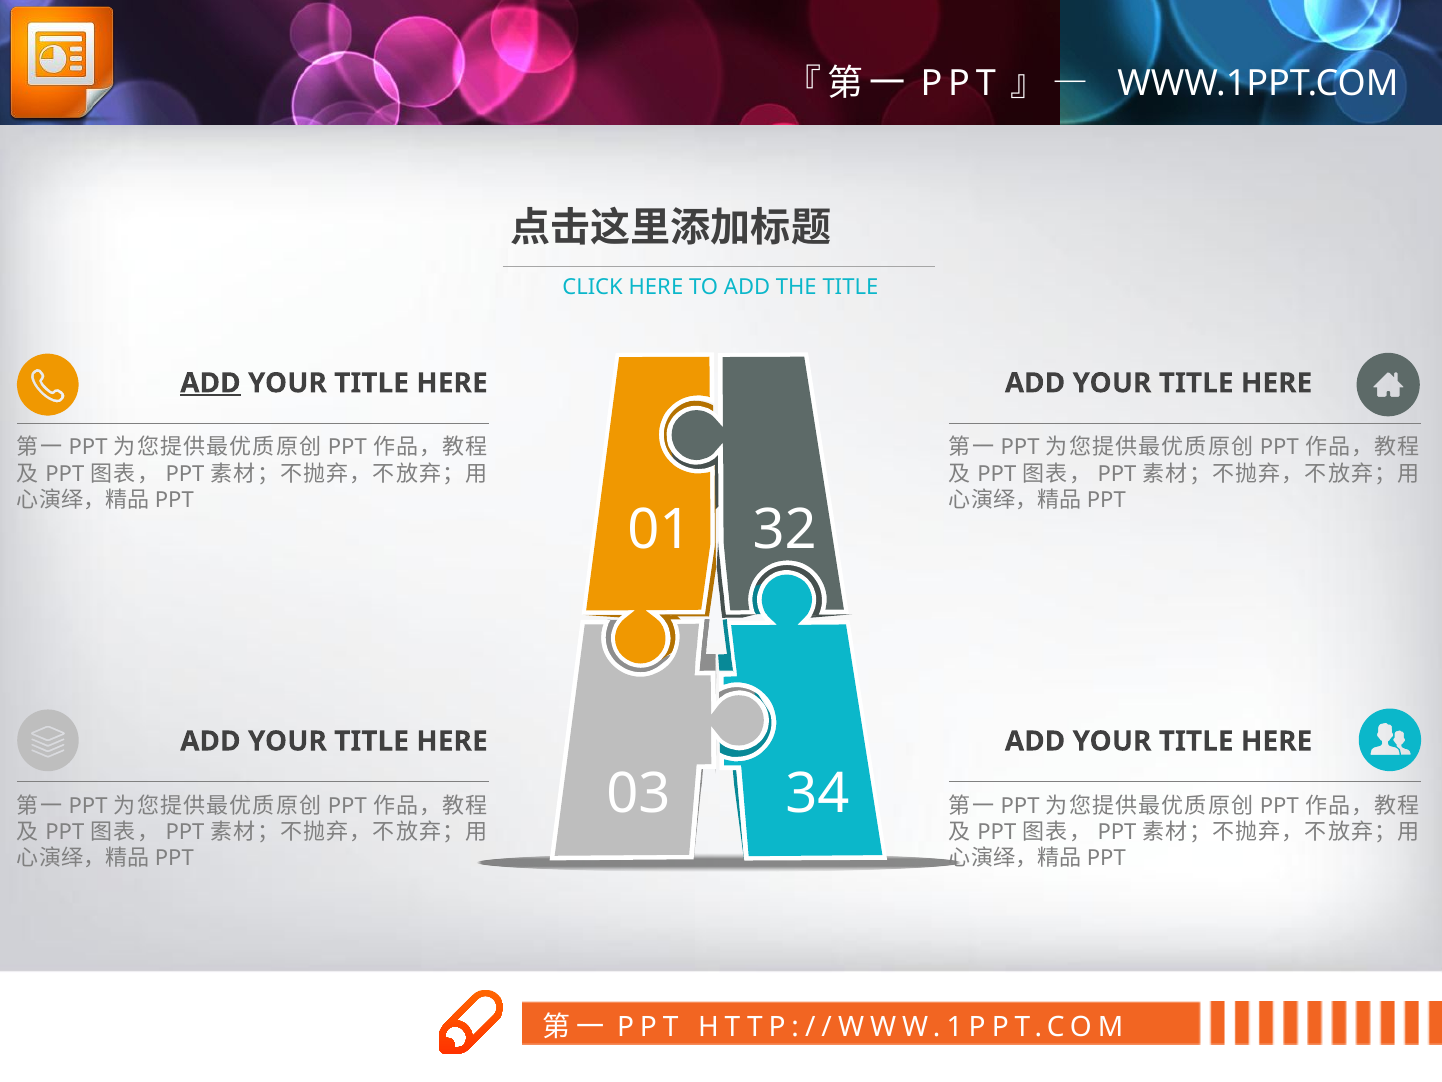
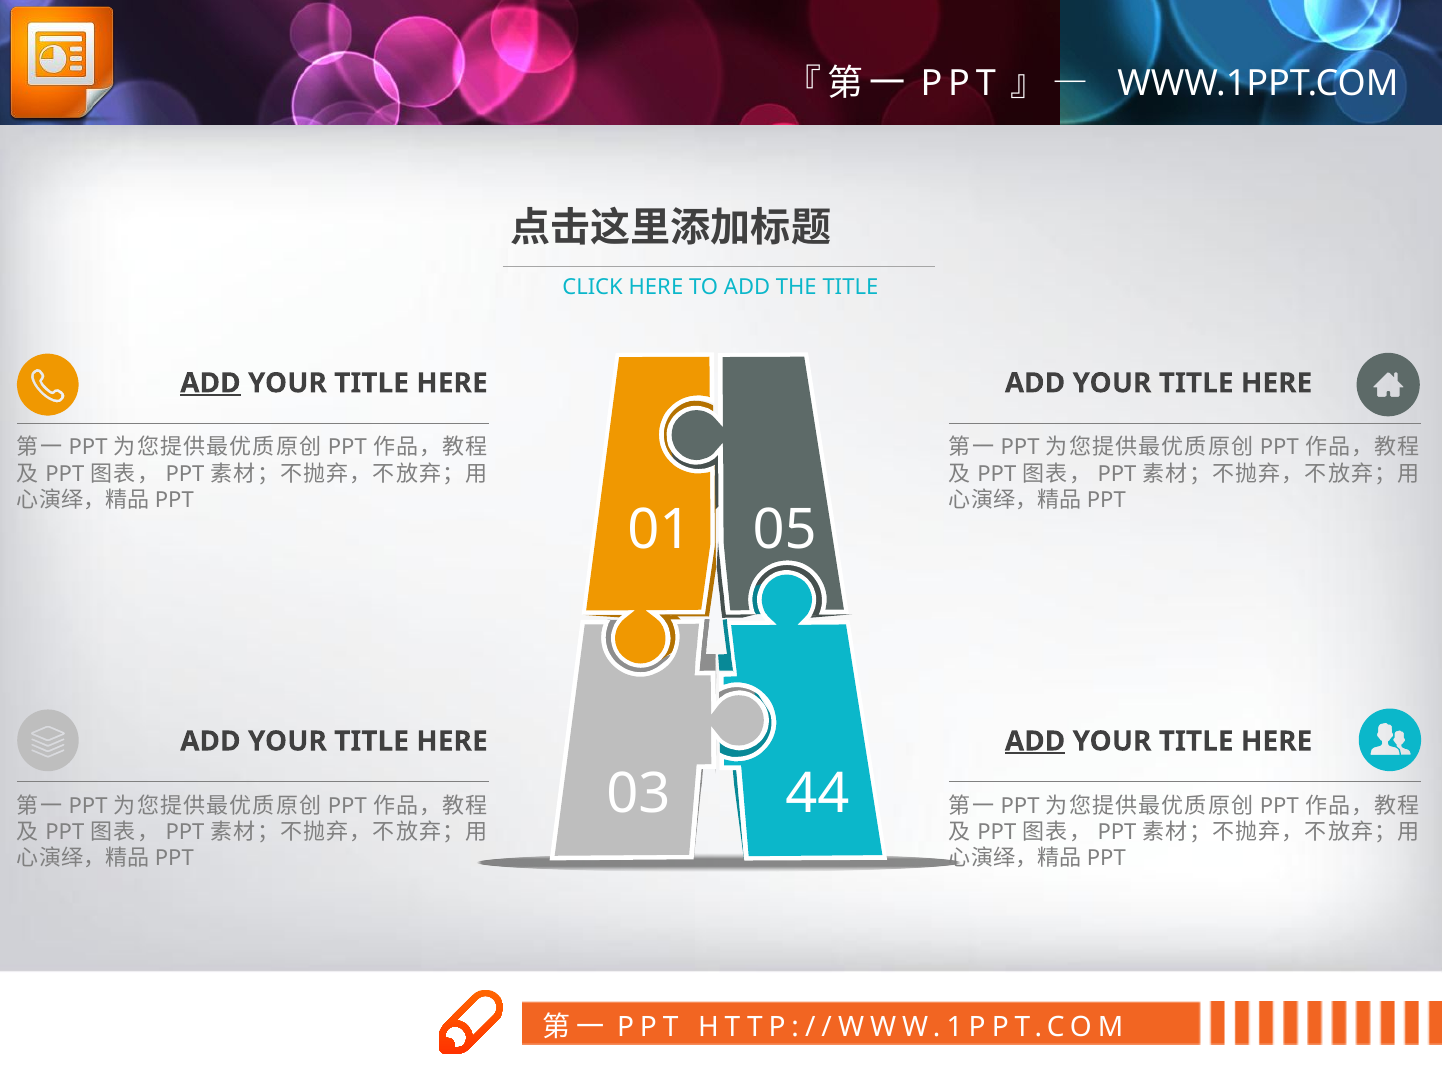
32: 32 -> 05 (785, 529)
ADD underline: none -> present (1035, 741)
34: 34 -> 44 (817, 794)
